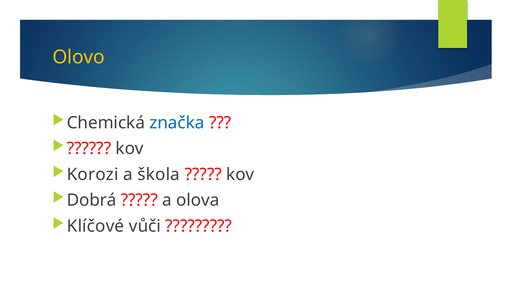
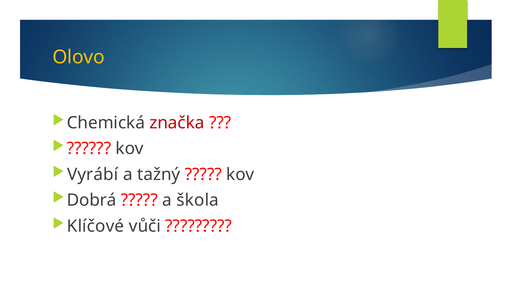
značka colour: blue -> red (177, 123)
Korozi: Korozi -> Vyrábí (93, 174)
škola: škola -> tažný (159, 174)
olova: olova -> škola (198, 200)
